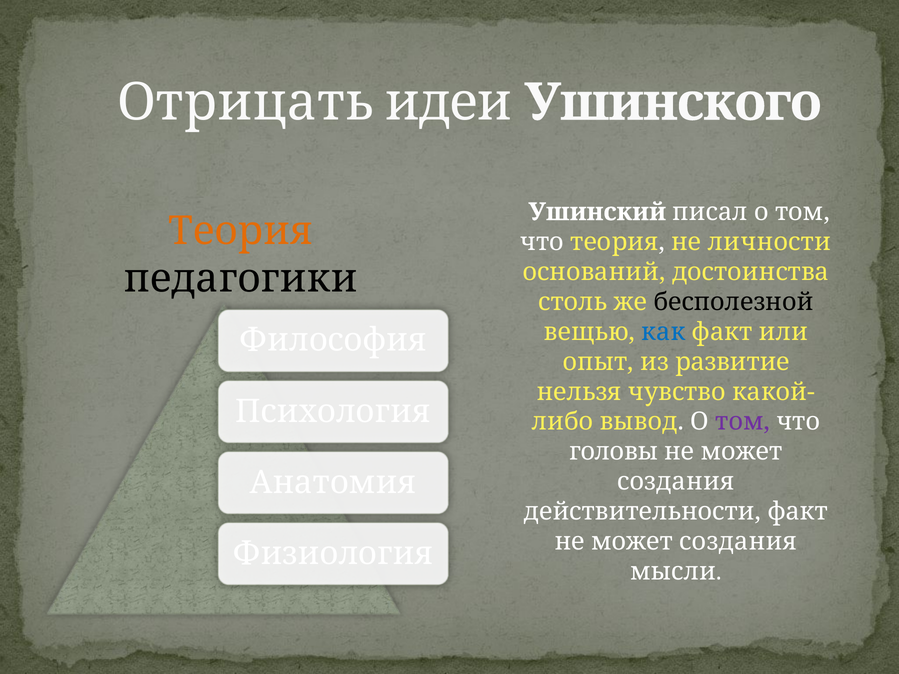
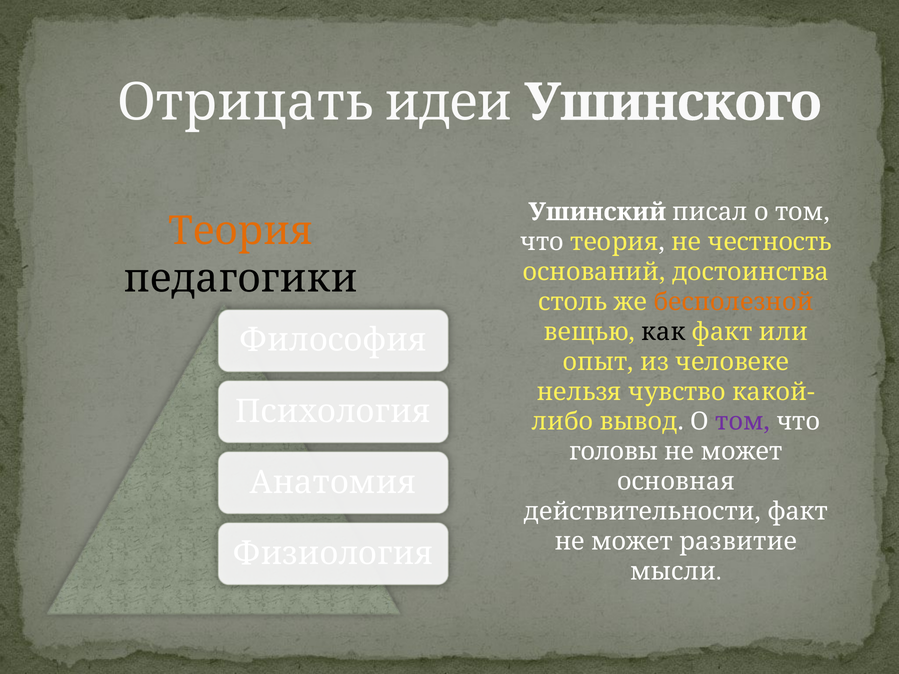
личности: личности -> честность (770, 242)
бесполезной colour: black -> orange (734, 302)
как colour: blue -> black (663, 332)
развитие: развитие -> человеке (732, 362)
создания: создания -> основная (676, 482)
создания: создания -> развитие (738, 542)
